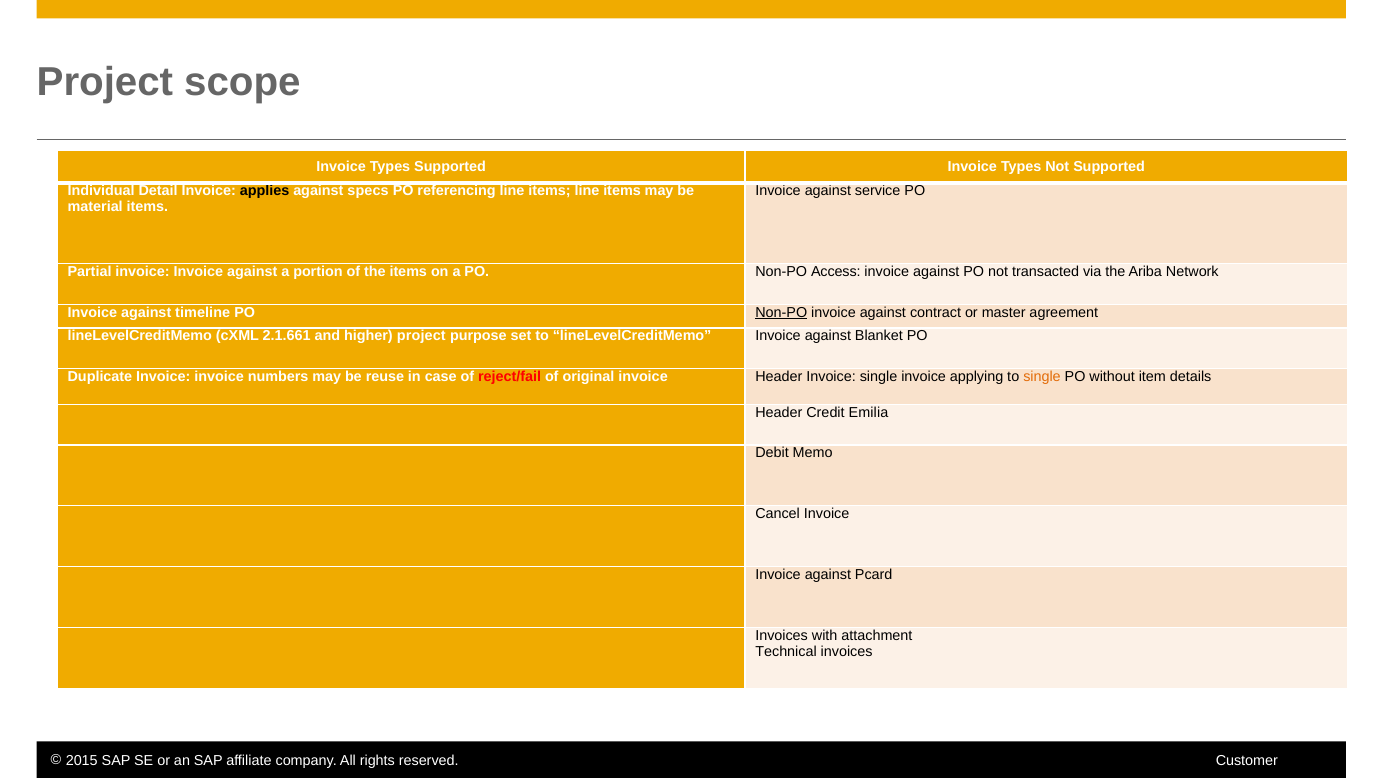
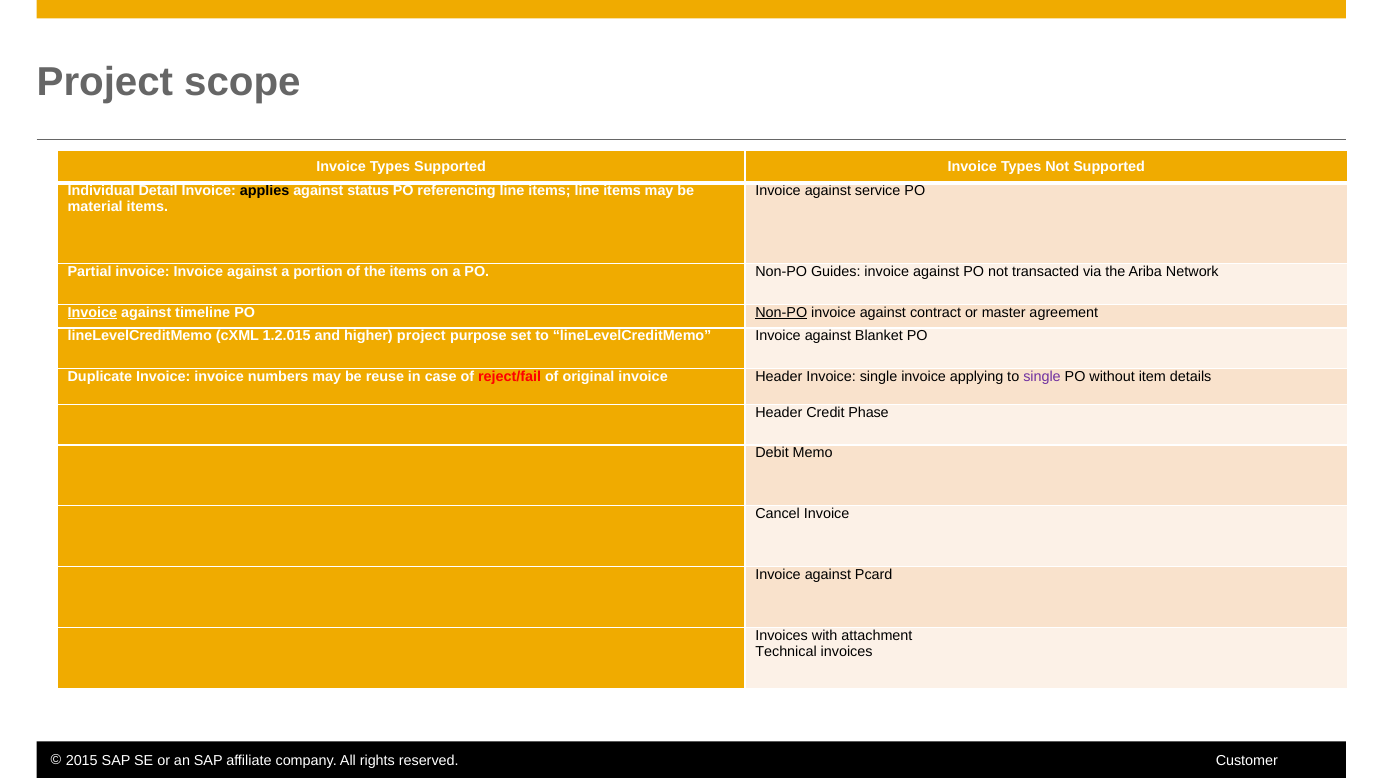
specs: specs -> status (368, 191)
Access: Access -> Guides (836, 272)
Invoice underline: none -> present (92, 313)
2.1.661: 2.1.661 -> 1.2.015 (287, 336)
single colour: orange -> purple (1042, 377)
Emilia: Emilia -> Phase (869, 413)
